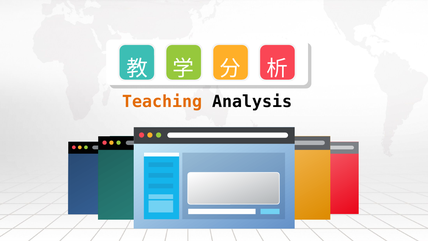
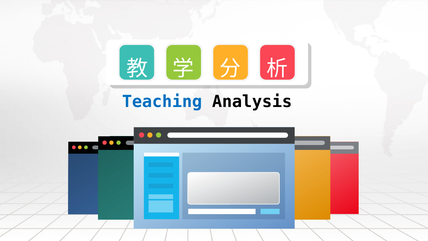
Teaching colour: orange -> blue (162, 102)
